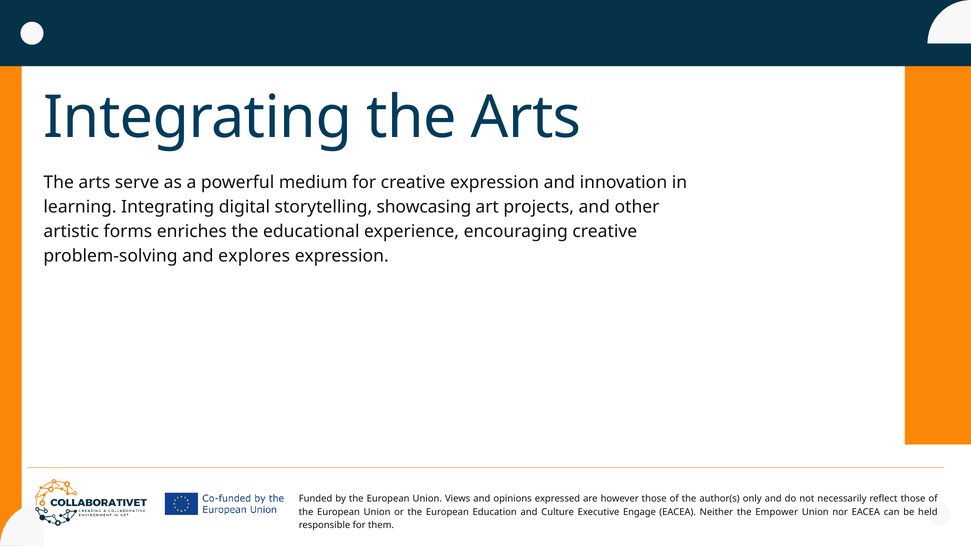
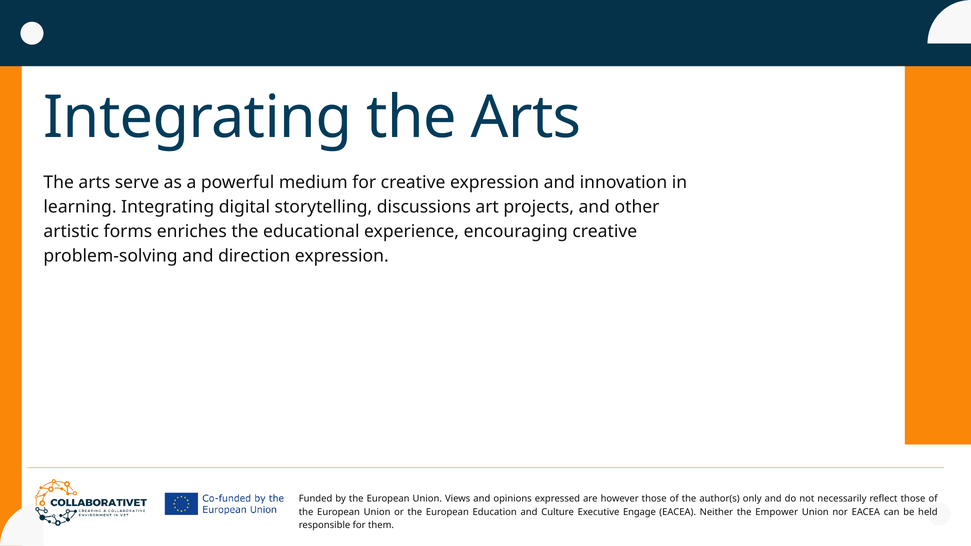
showcasing: showcasing -> discussions (424, 207)
explores: explores -> direction (254, 256)
